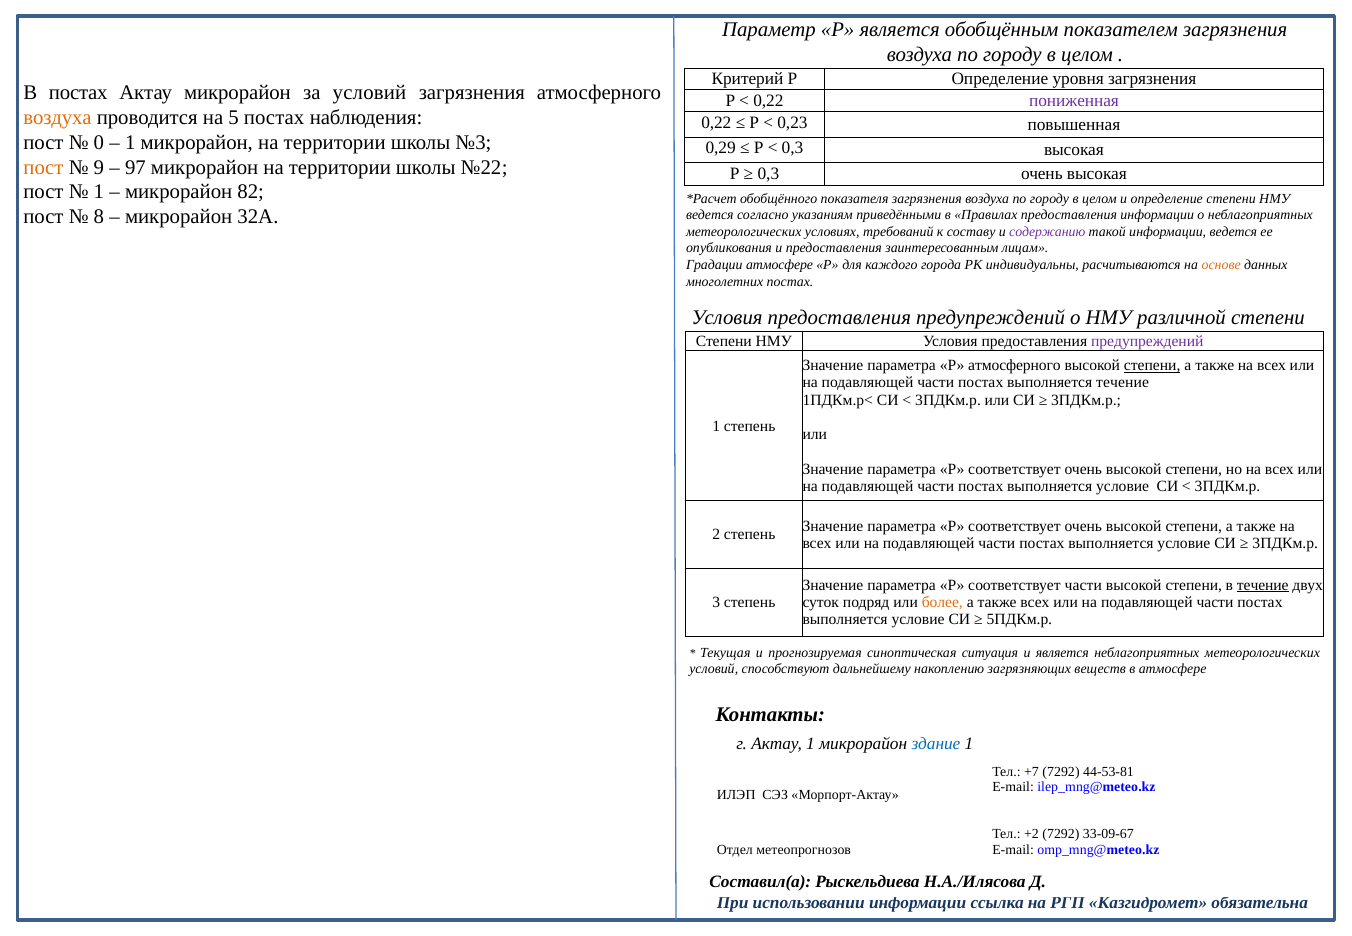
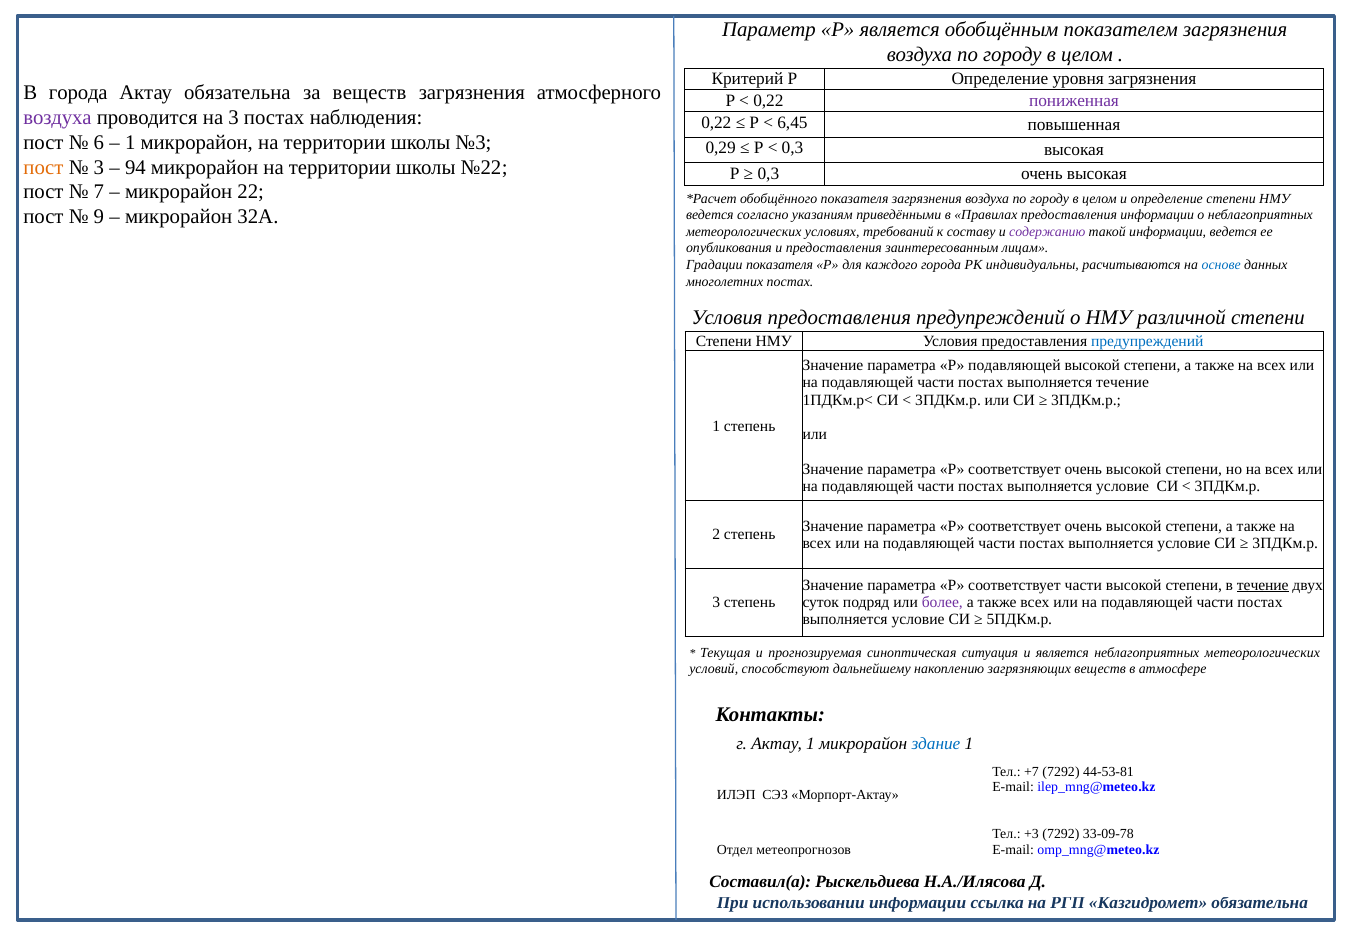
В постах: постах -> города (78, 92)
Актау микрорайон: микрорайон -> обязательна (237, 92)
за условий: условий -> веществ (370, 92)
воздуха colour: orange -> purple (57, 117)
на 5: 5 -> 3 (234, 117)
0,23: 0,23 -> 6,45 (792, 123)
0: 0 -> 6 (99, 142)
9: 9 -> 3 (99, 167)
97: 97 -> 94 (135, 167)
1: 1 -> 7 (99, 192)
82: 82 -> 22 (251, 192)
8: 8 -> 9 (99, 217)
Градации атмосфере: атмосфере -> показателя (780, 265)
основе colour: orange -> blue (1221, 265)
предупреждений colour: purple -> blue (1147, 341)
Р атмосферного: атмосферного -> подавляющей (1014, 365)
степени underline: present -> none (1152, 365)
более colour: orange -> purple (942, 602)
+2: +2 -> +3 (1031, 834)
33-09-67: 33-09-67 -> 33-09-78 (1108, 834)
